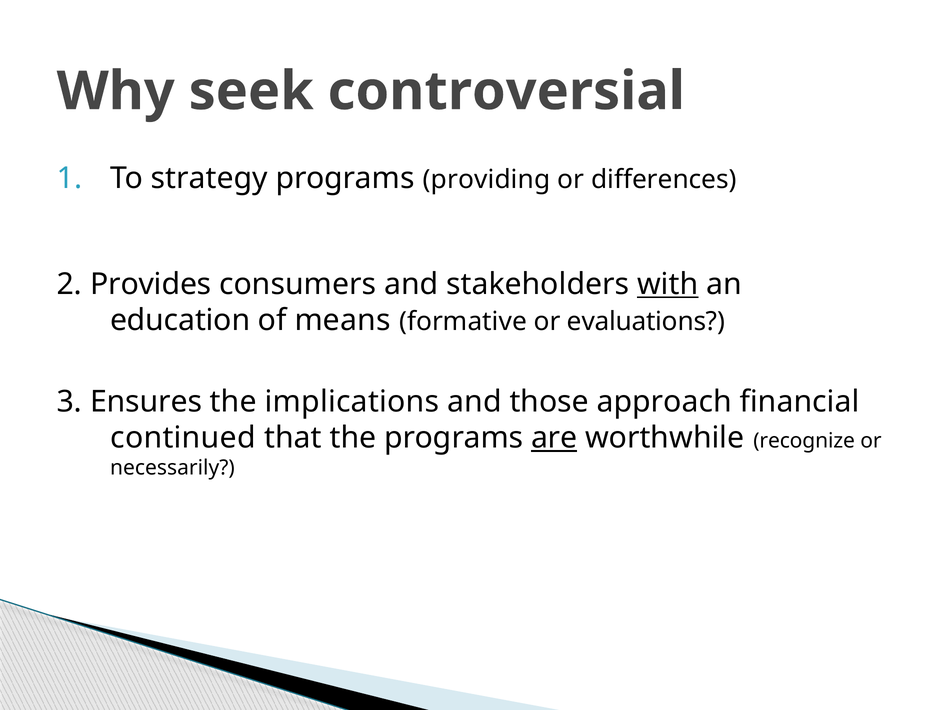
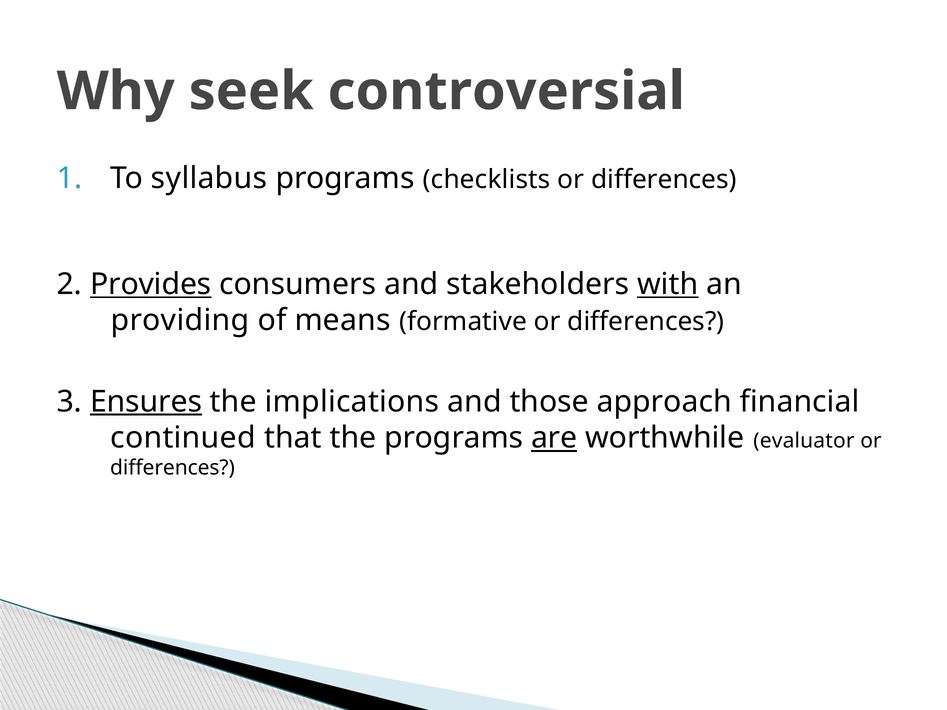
strategy: strategy -> syllabus (209, 178)
providing: providing -> checklists (487, 180)
Provides underline: none -> present (151, 284)
education: education -> providing (180, 321)
formative or evaluations: evaluations -> differences (646, 322)
Ensures underline: none -> present (146, 402)
recognize: recognize -> evaluator (804, 441)
necessarily: necessarily -> differences (172, 468)
